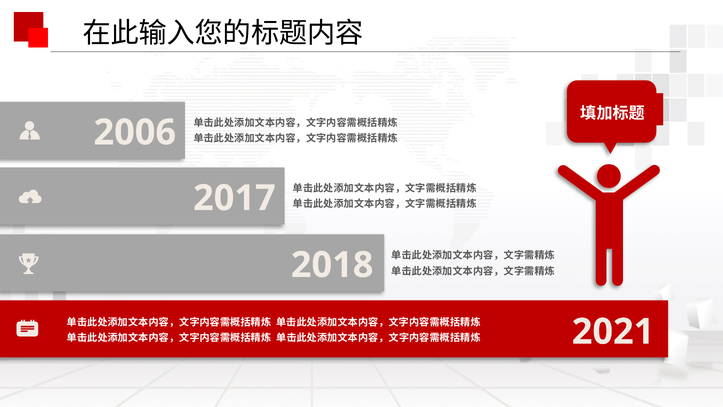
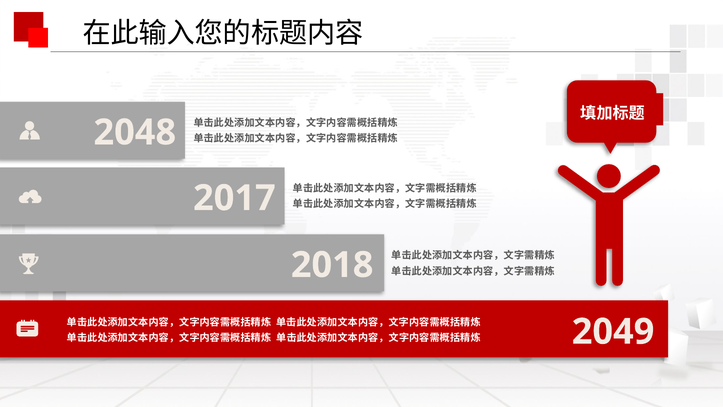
2006: 2006 -> 2048 (135, 132)
2021: 2021 -> 2049 (613, 332)
